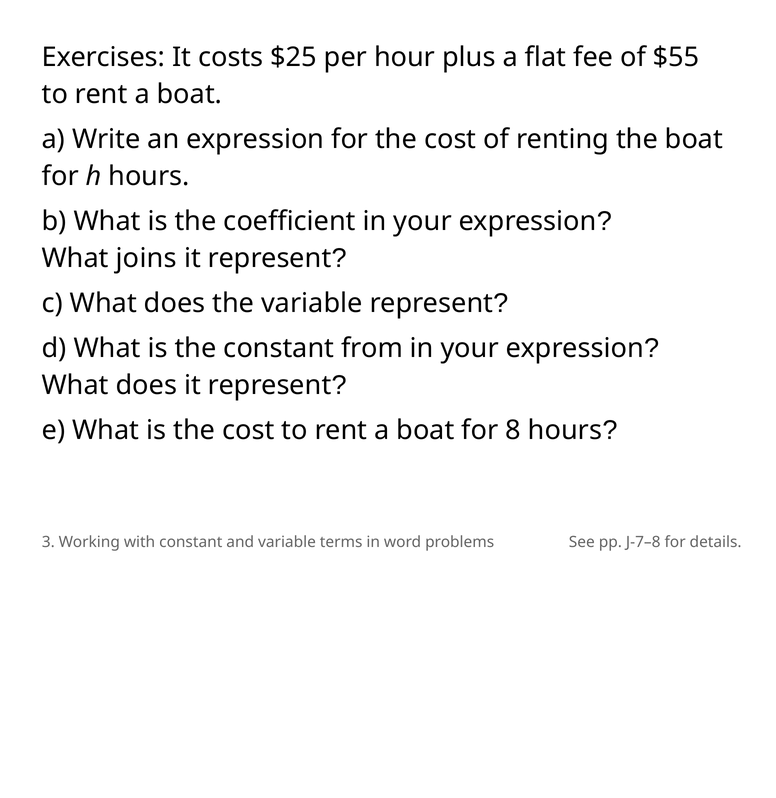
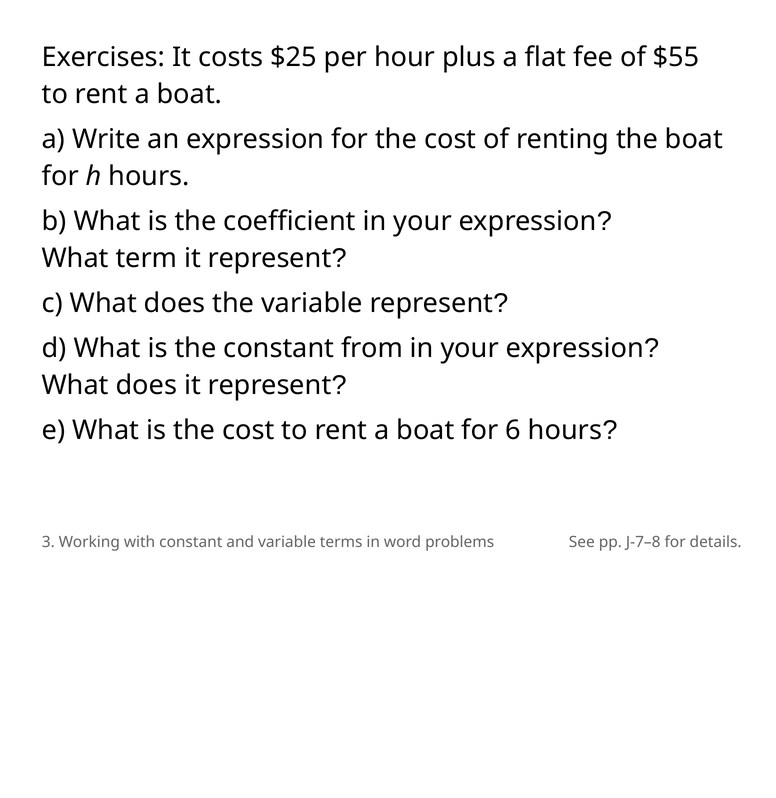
joins: joins -> term (146, 259)
8: 8 -> 6 (513, 431)
